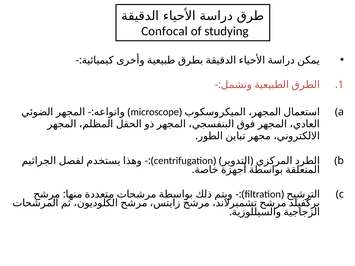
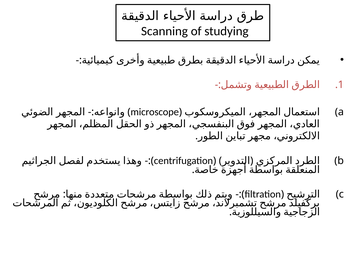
Confocal: Confocal -> Scanning (165, 31)
